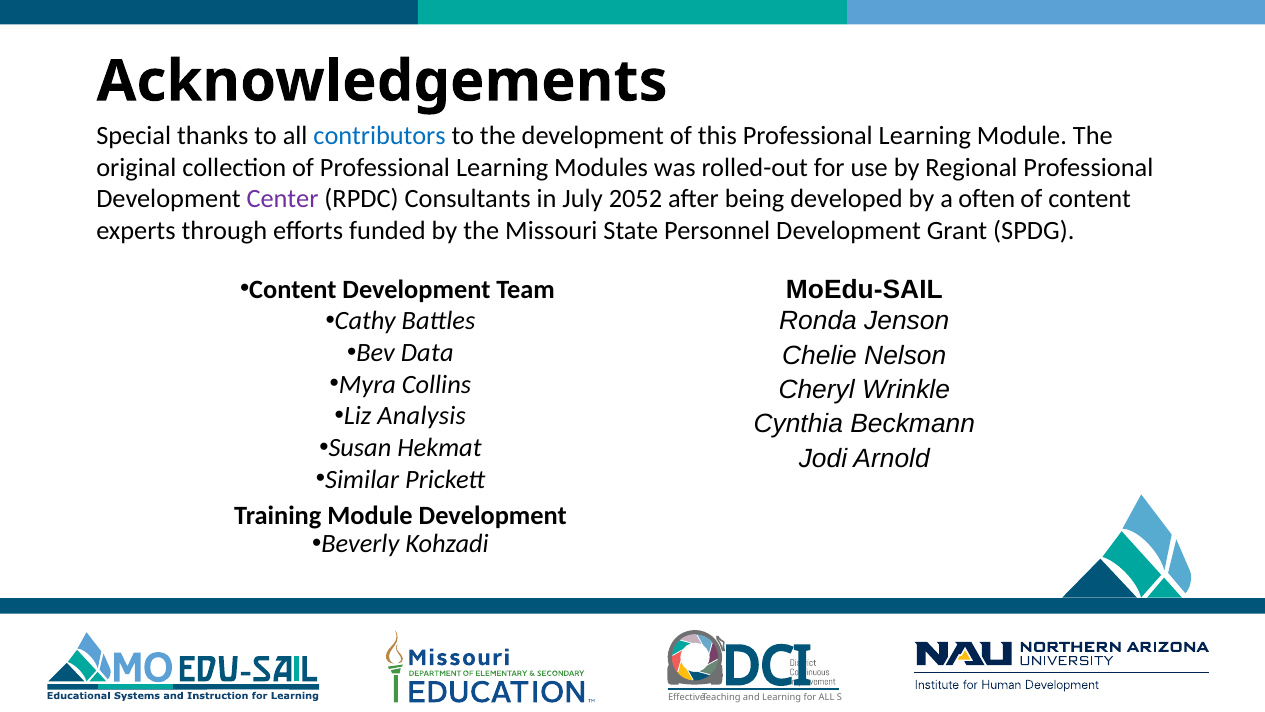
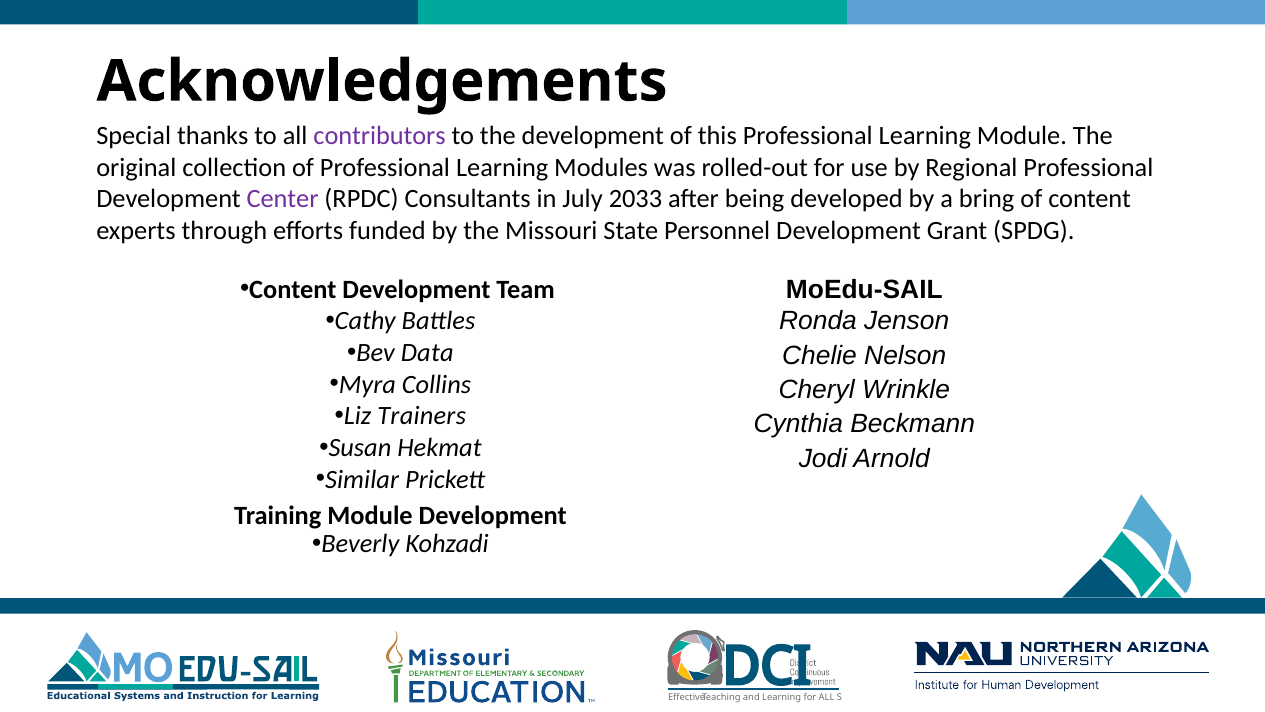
contributors colour: blue -> purple (380, 136)
2052: 2052 -> 2033 (635, 199)
often: often -> bring (987, 199)
Analysis: Analysis -> Trainers (422, 416)
